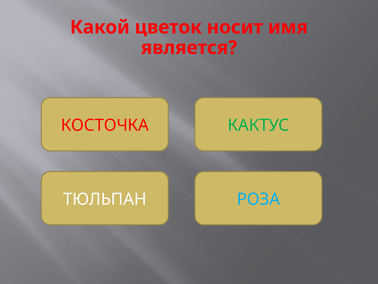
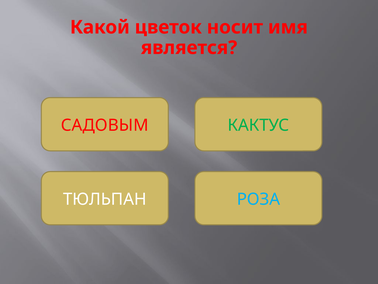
КОСТОЧКА: КОСТОЧКА -> САДОВЫМ (105, 125)
